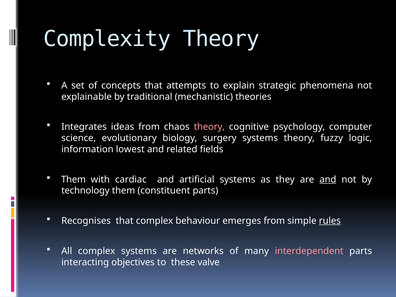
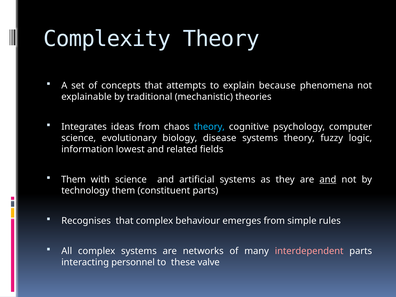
strategic: strategic -> because (277, 85)
theory colour: pink -> light blue (209, 127)
surgery: surgery -> disease (220, 138)
with cardiac: cardiac -> science (131, 179)
rules underline: present -> none (330, 221)
objectives: objectives -> personnel (133, 262)
